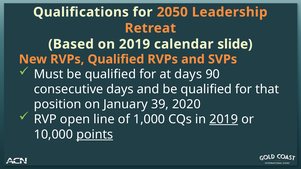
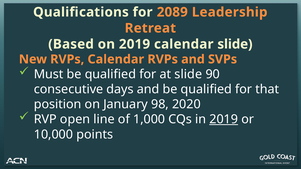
2050: 2050 -> 2089 (172, 12)
RVPs Qualified: Qualified -> Calendar (116, 59)
at days: days -> slide (188, 74)
39: 39 -> 98 (160, 105)
points underline: present -> none (95, 135)
